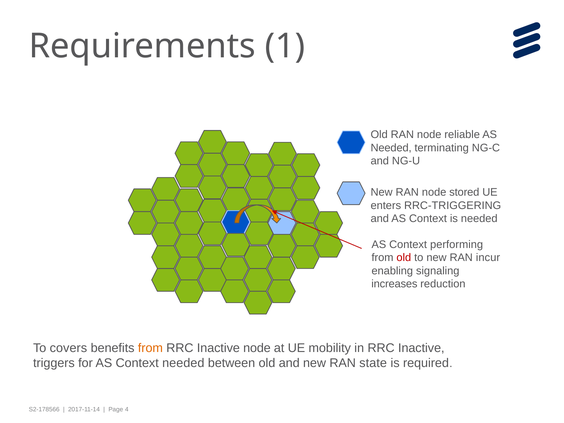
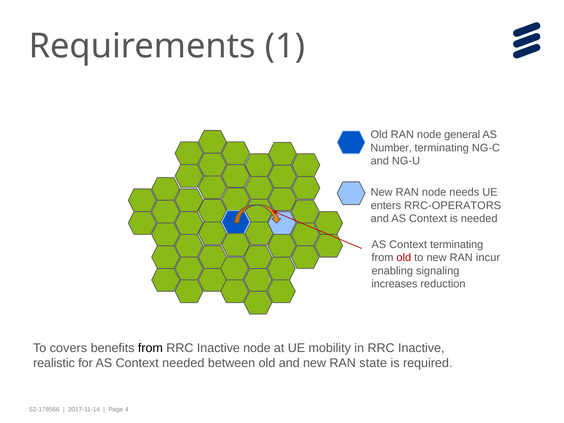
reliable: reliable -> general (462, 135)
Needed: Needed -> Number (391, 148)
stored: stored -> needs (464, 192)
RRC-TRIGGERING: RRC-TRIGGERING -> RRC-OPERATORS (453, 205)
Context performing: performing -> terminating (457, 244)
from colour: orange -> black (150, 348)
triggers: triggers -> realistic (54, 363)
